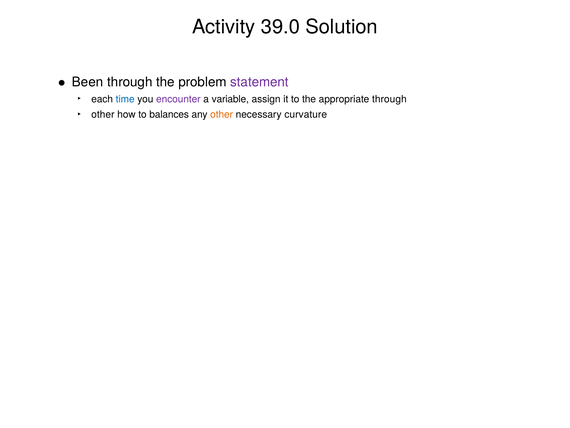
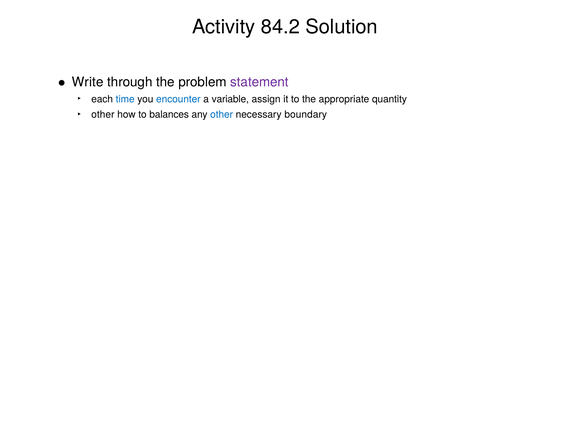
39.0: 39.0 -> 84.2 (280, 27)
Been: Been -> Write (88, 82)
encounter colour: purple -> blue (178, 99)
appropriate through: through -> quantity (389, 99)
other colour: orange -> blue (222, 114)
curvature: curvature -> boundary (306, 114)
